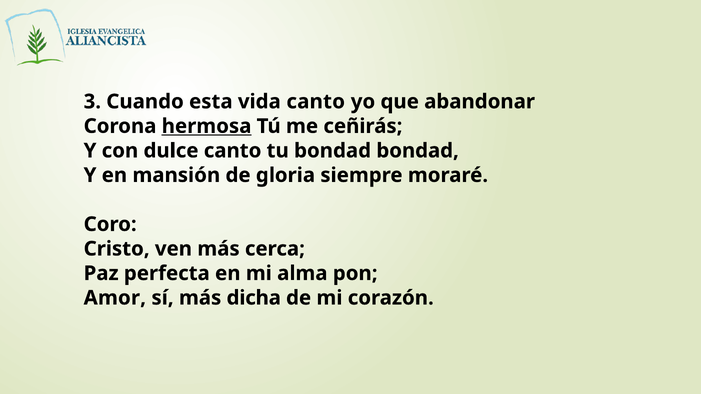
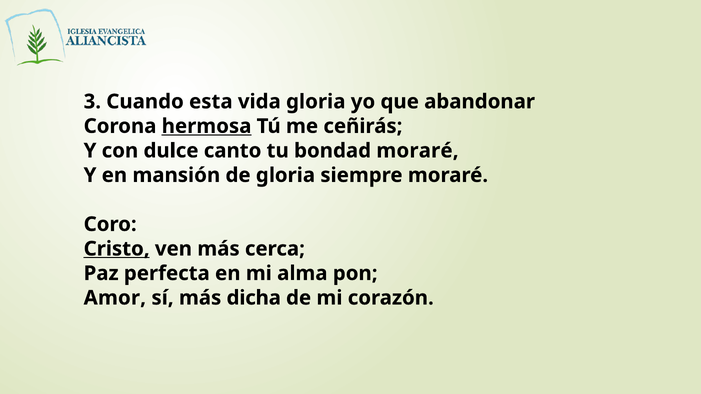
vida canto: canto -> gloria (316, 102)
bondad bondad: bondad -> moraré (417, 151)
Cristo underline: none -> present (117, 249)
